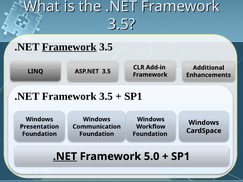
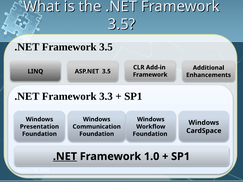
Framework underline: present -> none (69, 47)
3.5: 3.5 -> 3.3 (106, 97)
5.0: 5.0 -> 1.0 (152, 157)
